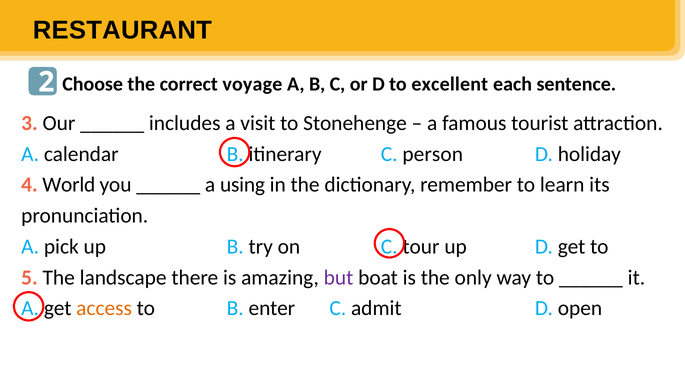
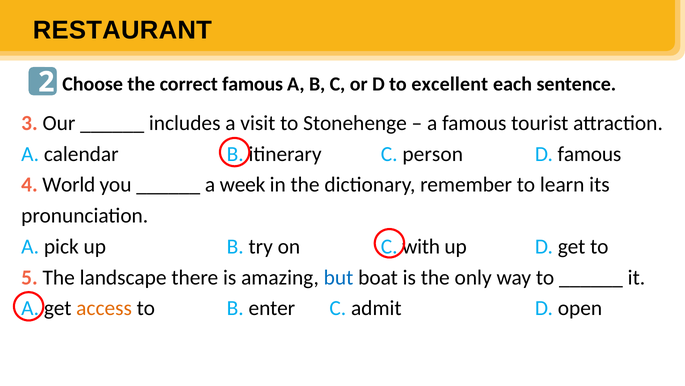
correct voyage: voyage -> famous (253, 84)
D holiday: holiday -> famous (589, 154)
using: using -> week (243, 185)
tour: tour -> with (421, 246)
but colour: purple -> blue (339, 277)
